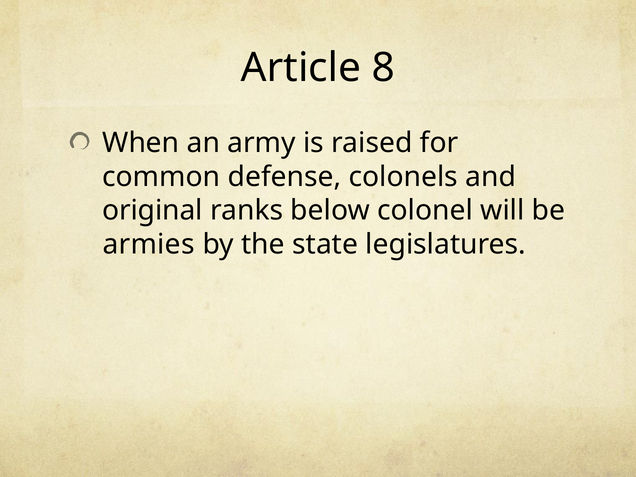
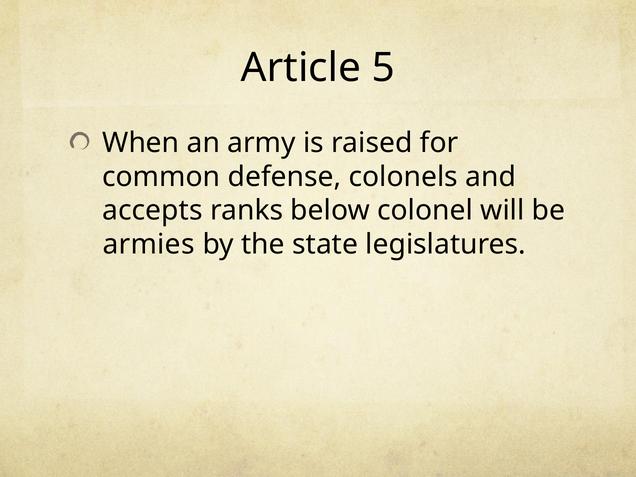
8: 8 -> 5 (384, 68)
original: original -> accepts (152, 211)
